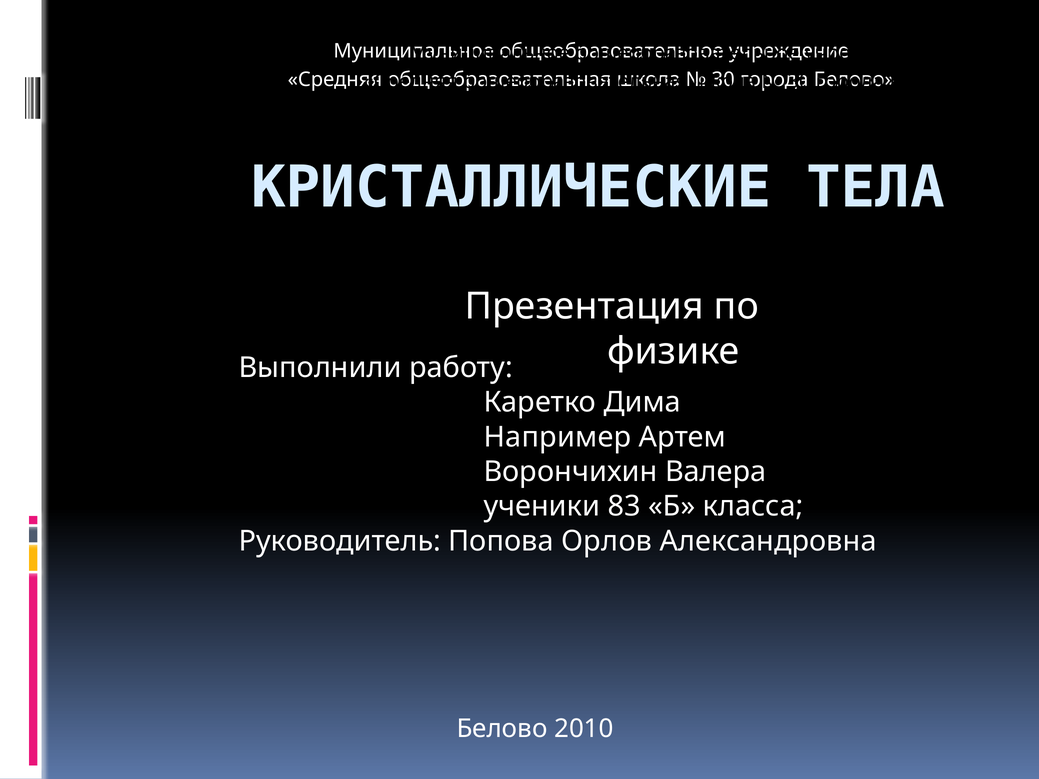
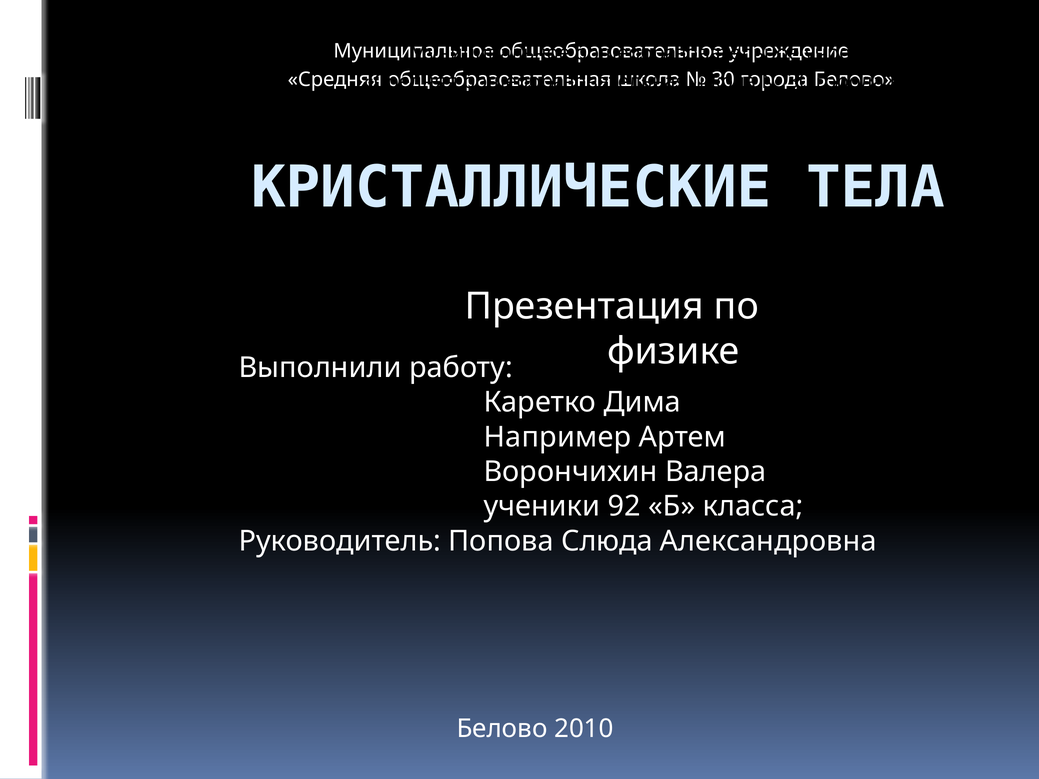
83: 83 -> 92 (624, 507)
Орлов: Орлов -> Слюда (607, 541)
